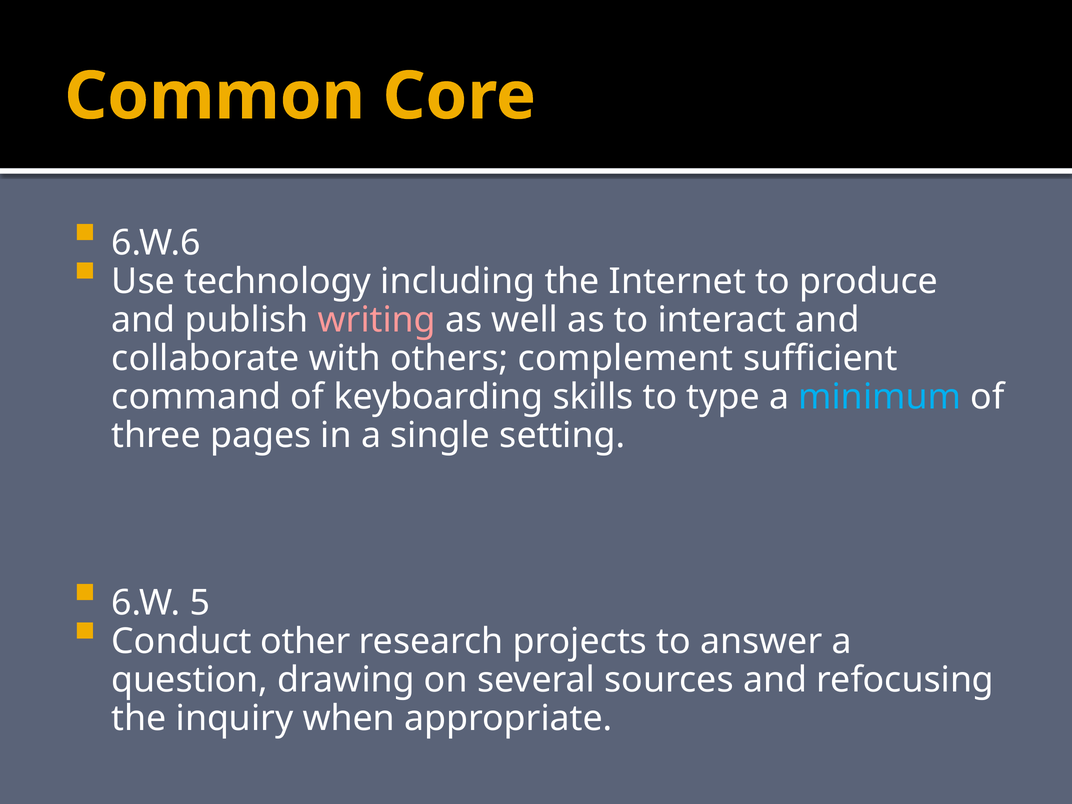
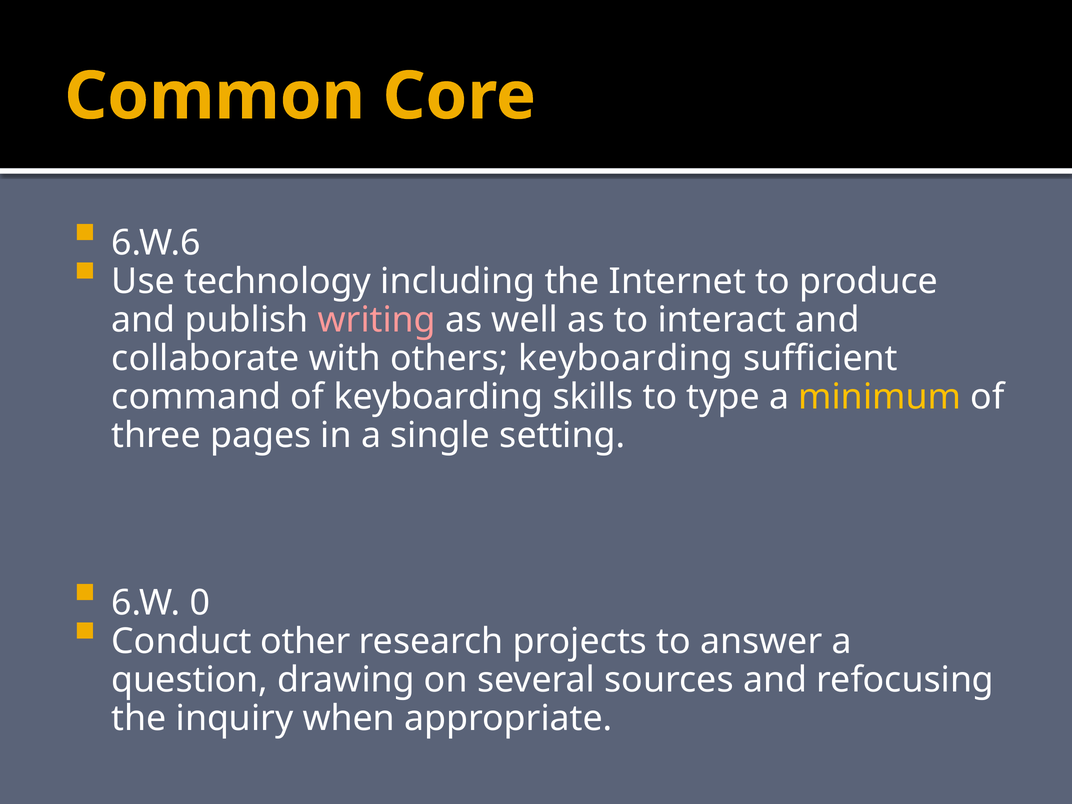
others complement: complement -> keyboarding (626, 359)
minimum colour: light blue -> yellow (880, 397)
5: 5 -> 0 (200, 603)
